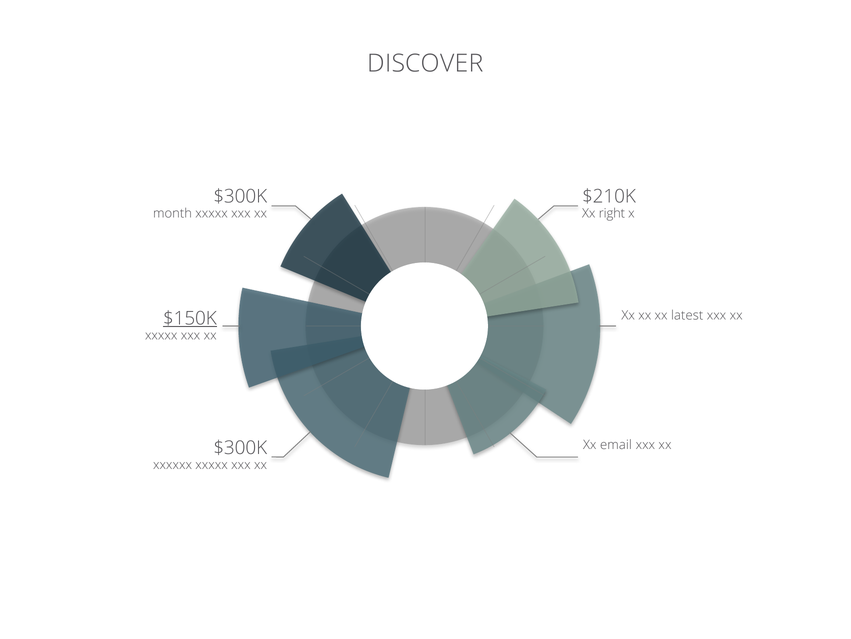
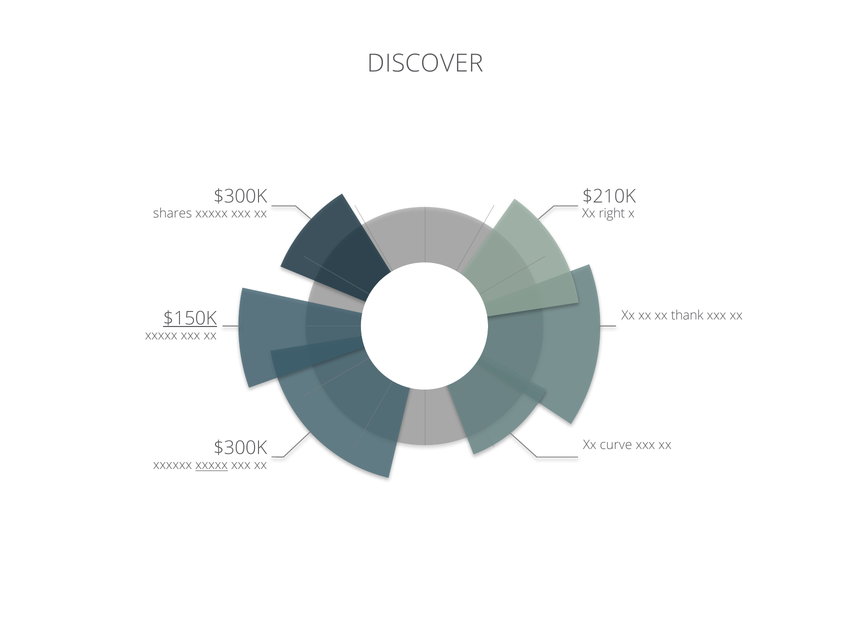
month: month -> shares (173, 213)
latest: latest -> thank (687, 315)
email: email -> curve (616, 444)
xxxxx underline: none -> present (212, 465)
